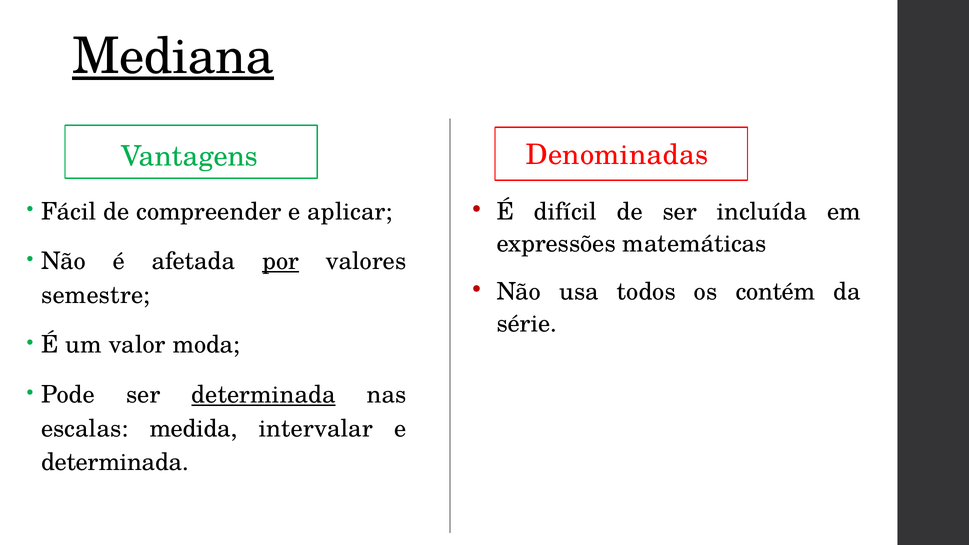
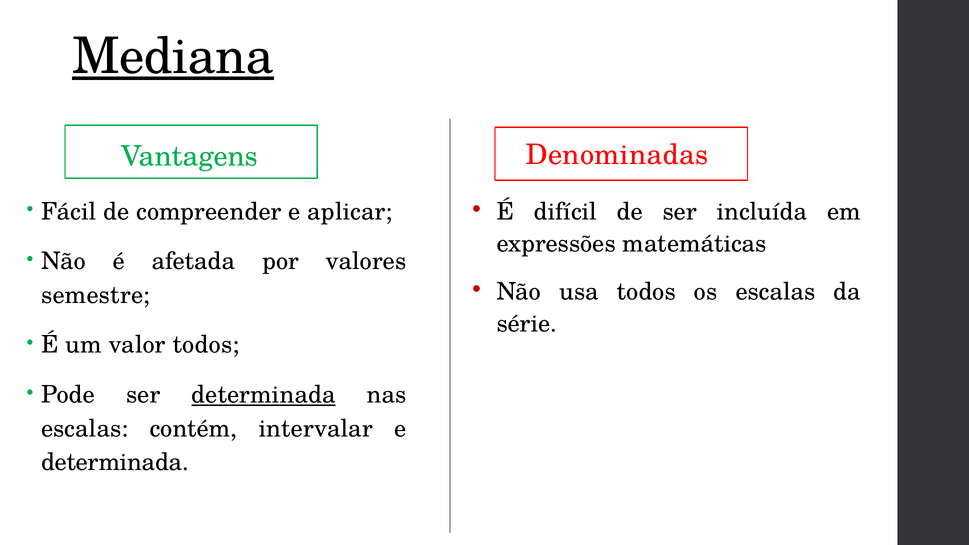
por underline: present -> none (281, 261)
os contém: contém -> escalas (775, 292)
valor moda: moda -> todos (206, 345)
medida: medida -> contém (193, 429)
